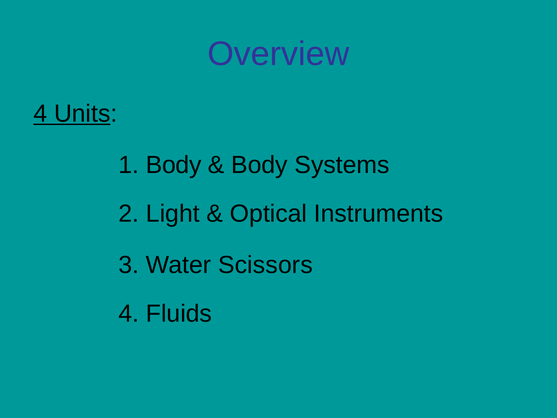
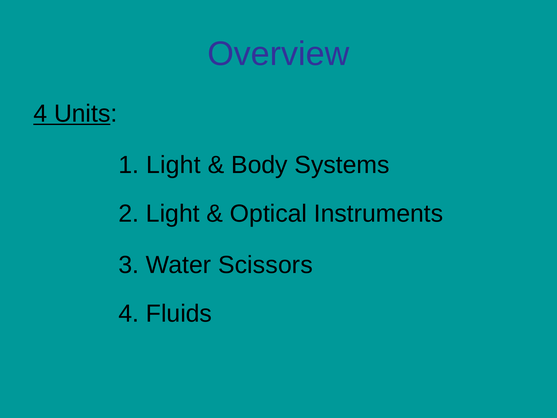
1 Body: Body -> Light (173, 165)
